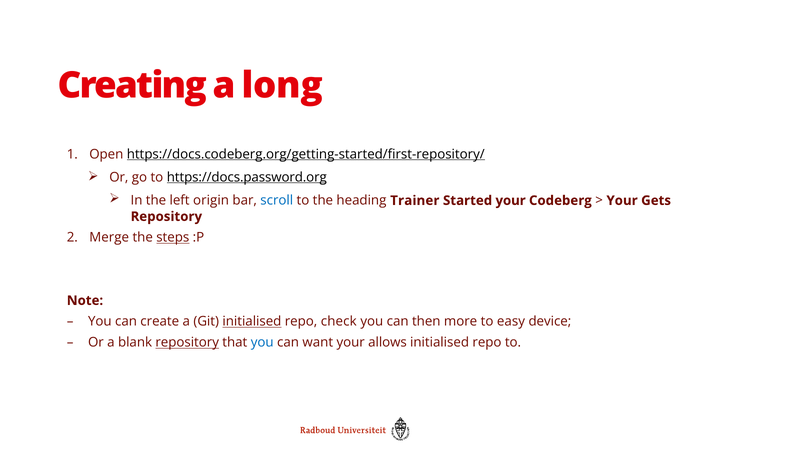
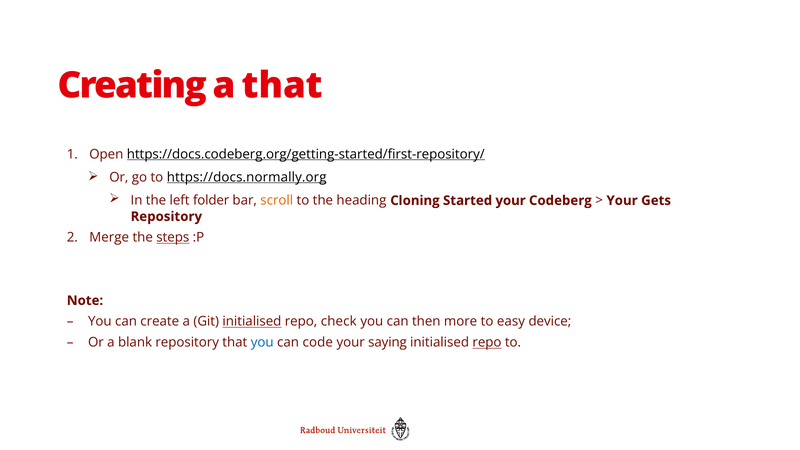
a long: long -> that (282, 86)
https://docs.password.org: https://docs.password.org -> https://docs.normally.org (247, 177)
origin: origin -> folder (211, 201)
scroll colour: blue -> orange (277, 201)
Trainer: Trainer -> Cloning (415, 201)
repository underline: present -> none (187, 343)
want: want -> code (318, 343)
allows: allows -> saying (388, 343)
repo underline: none -> present (487, 343)
